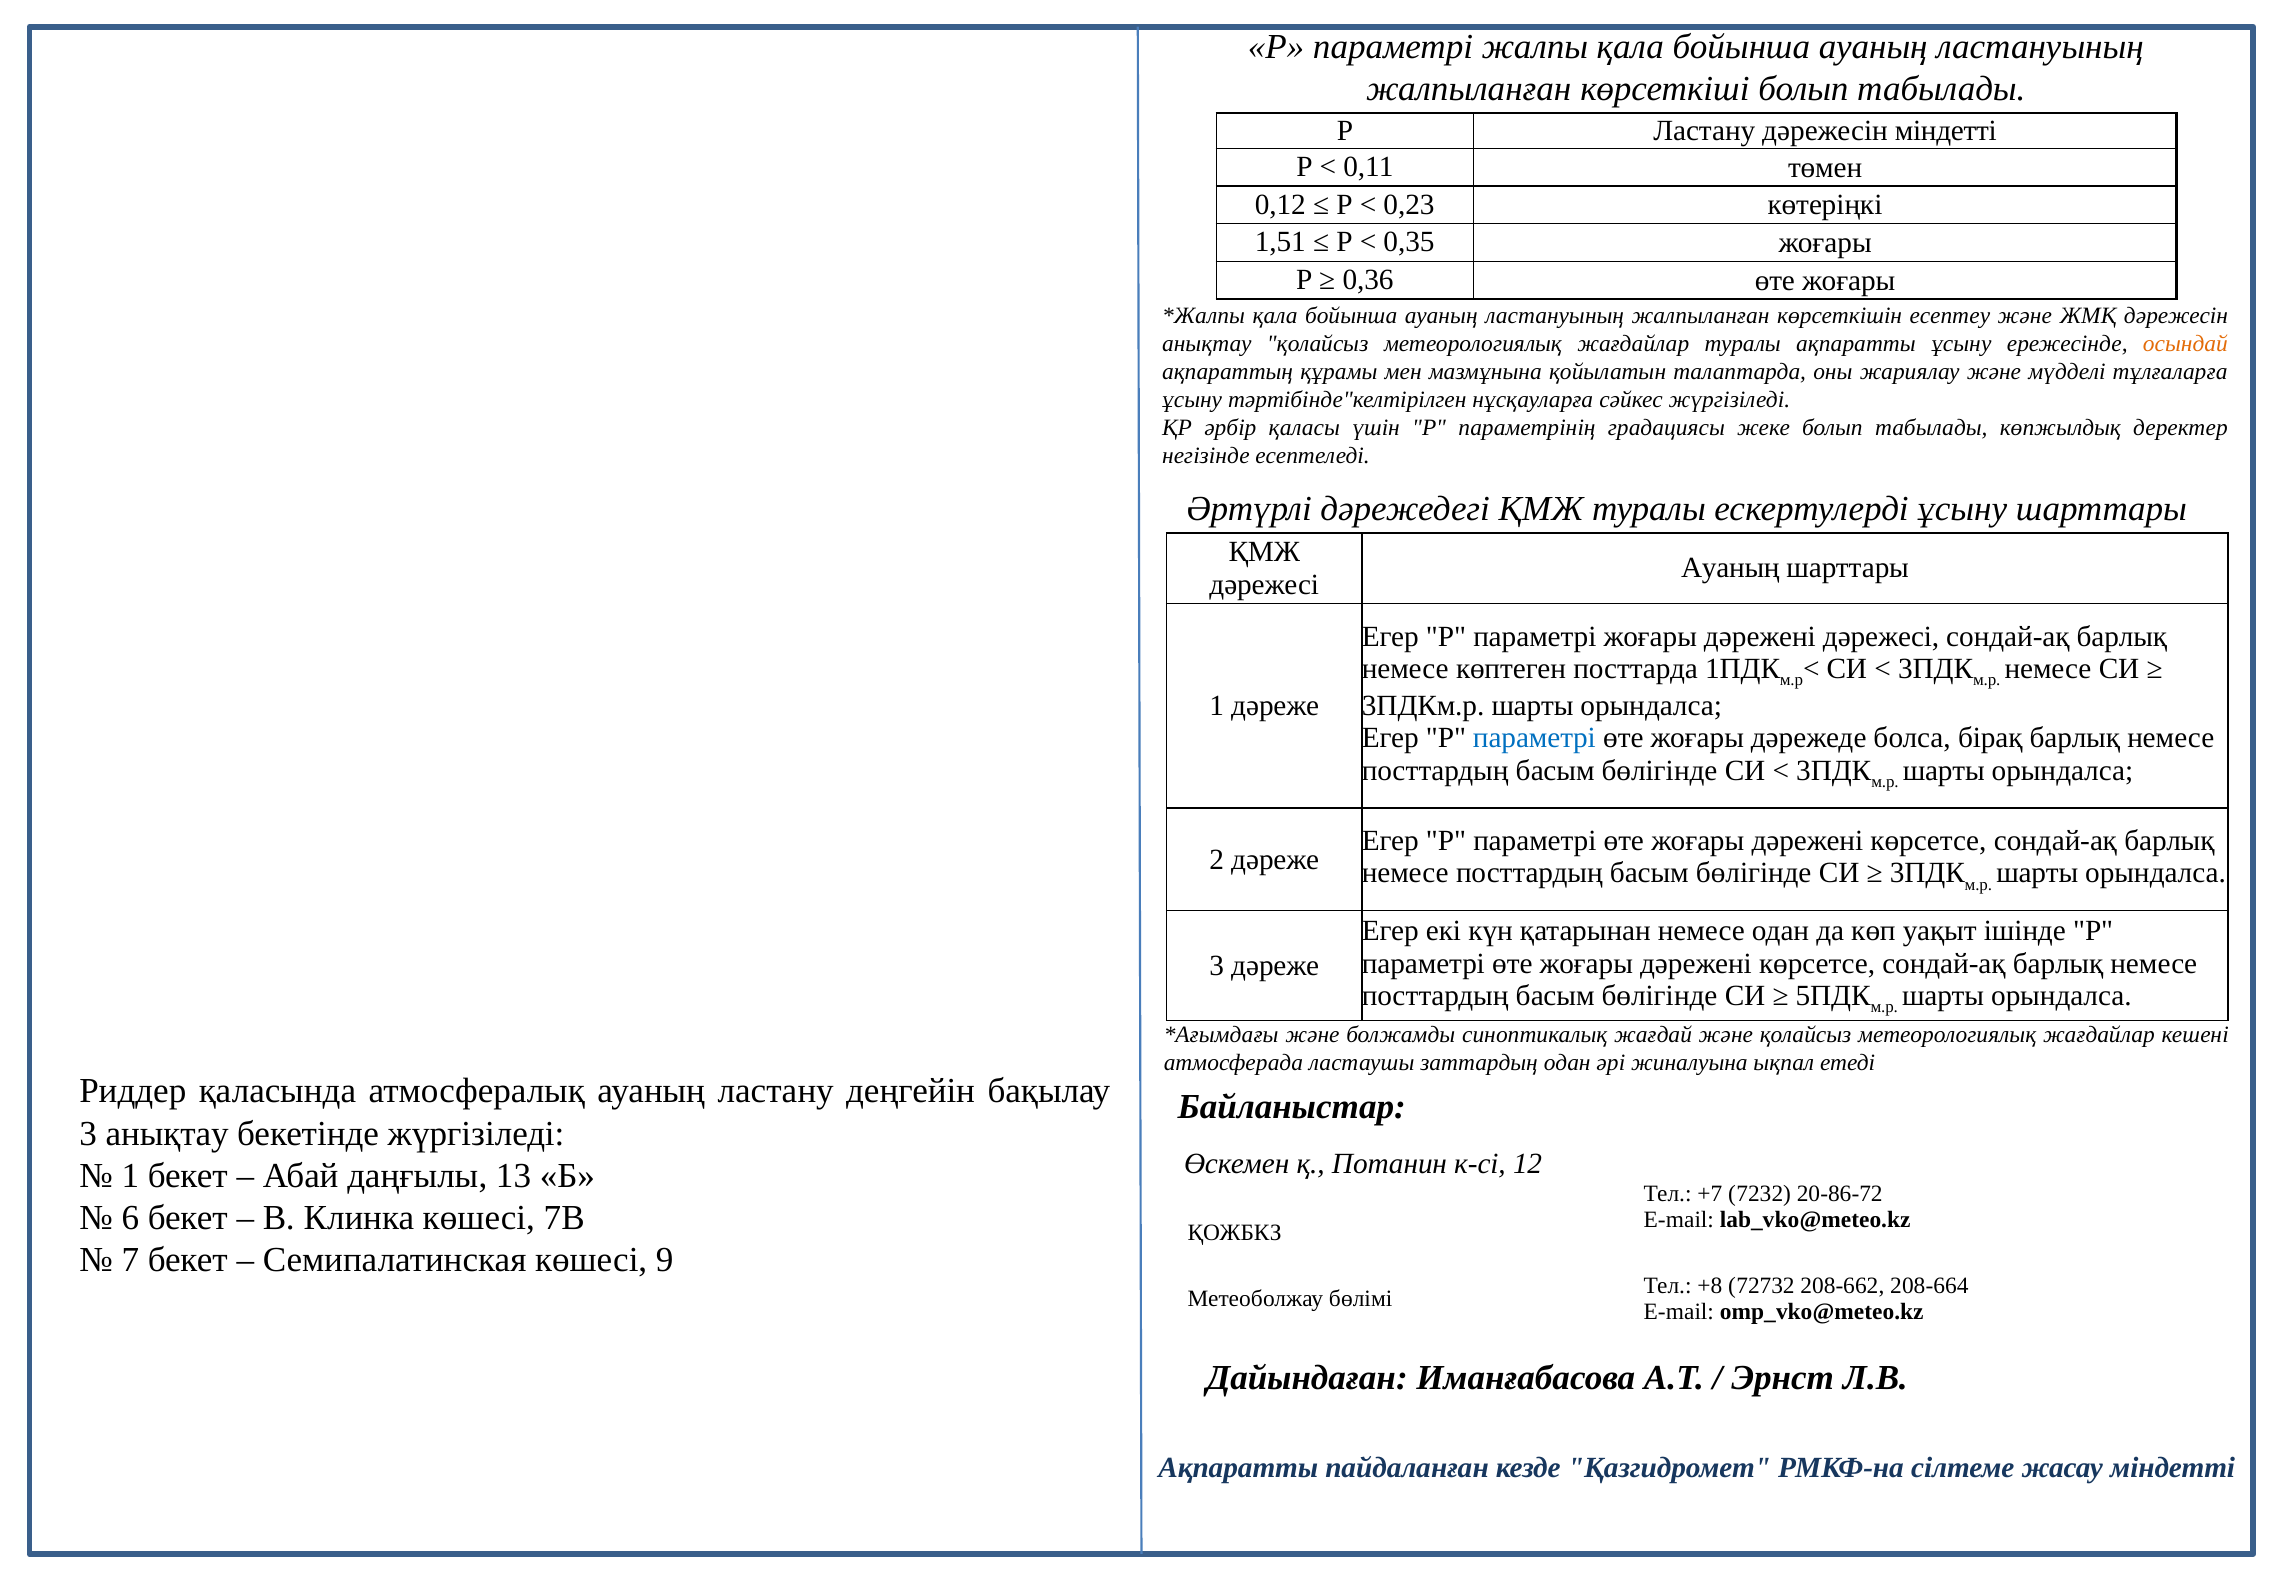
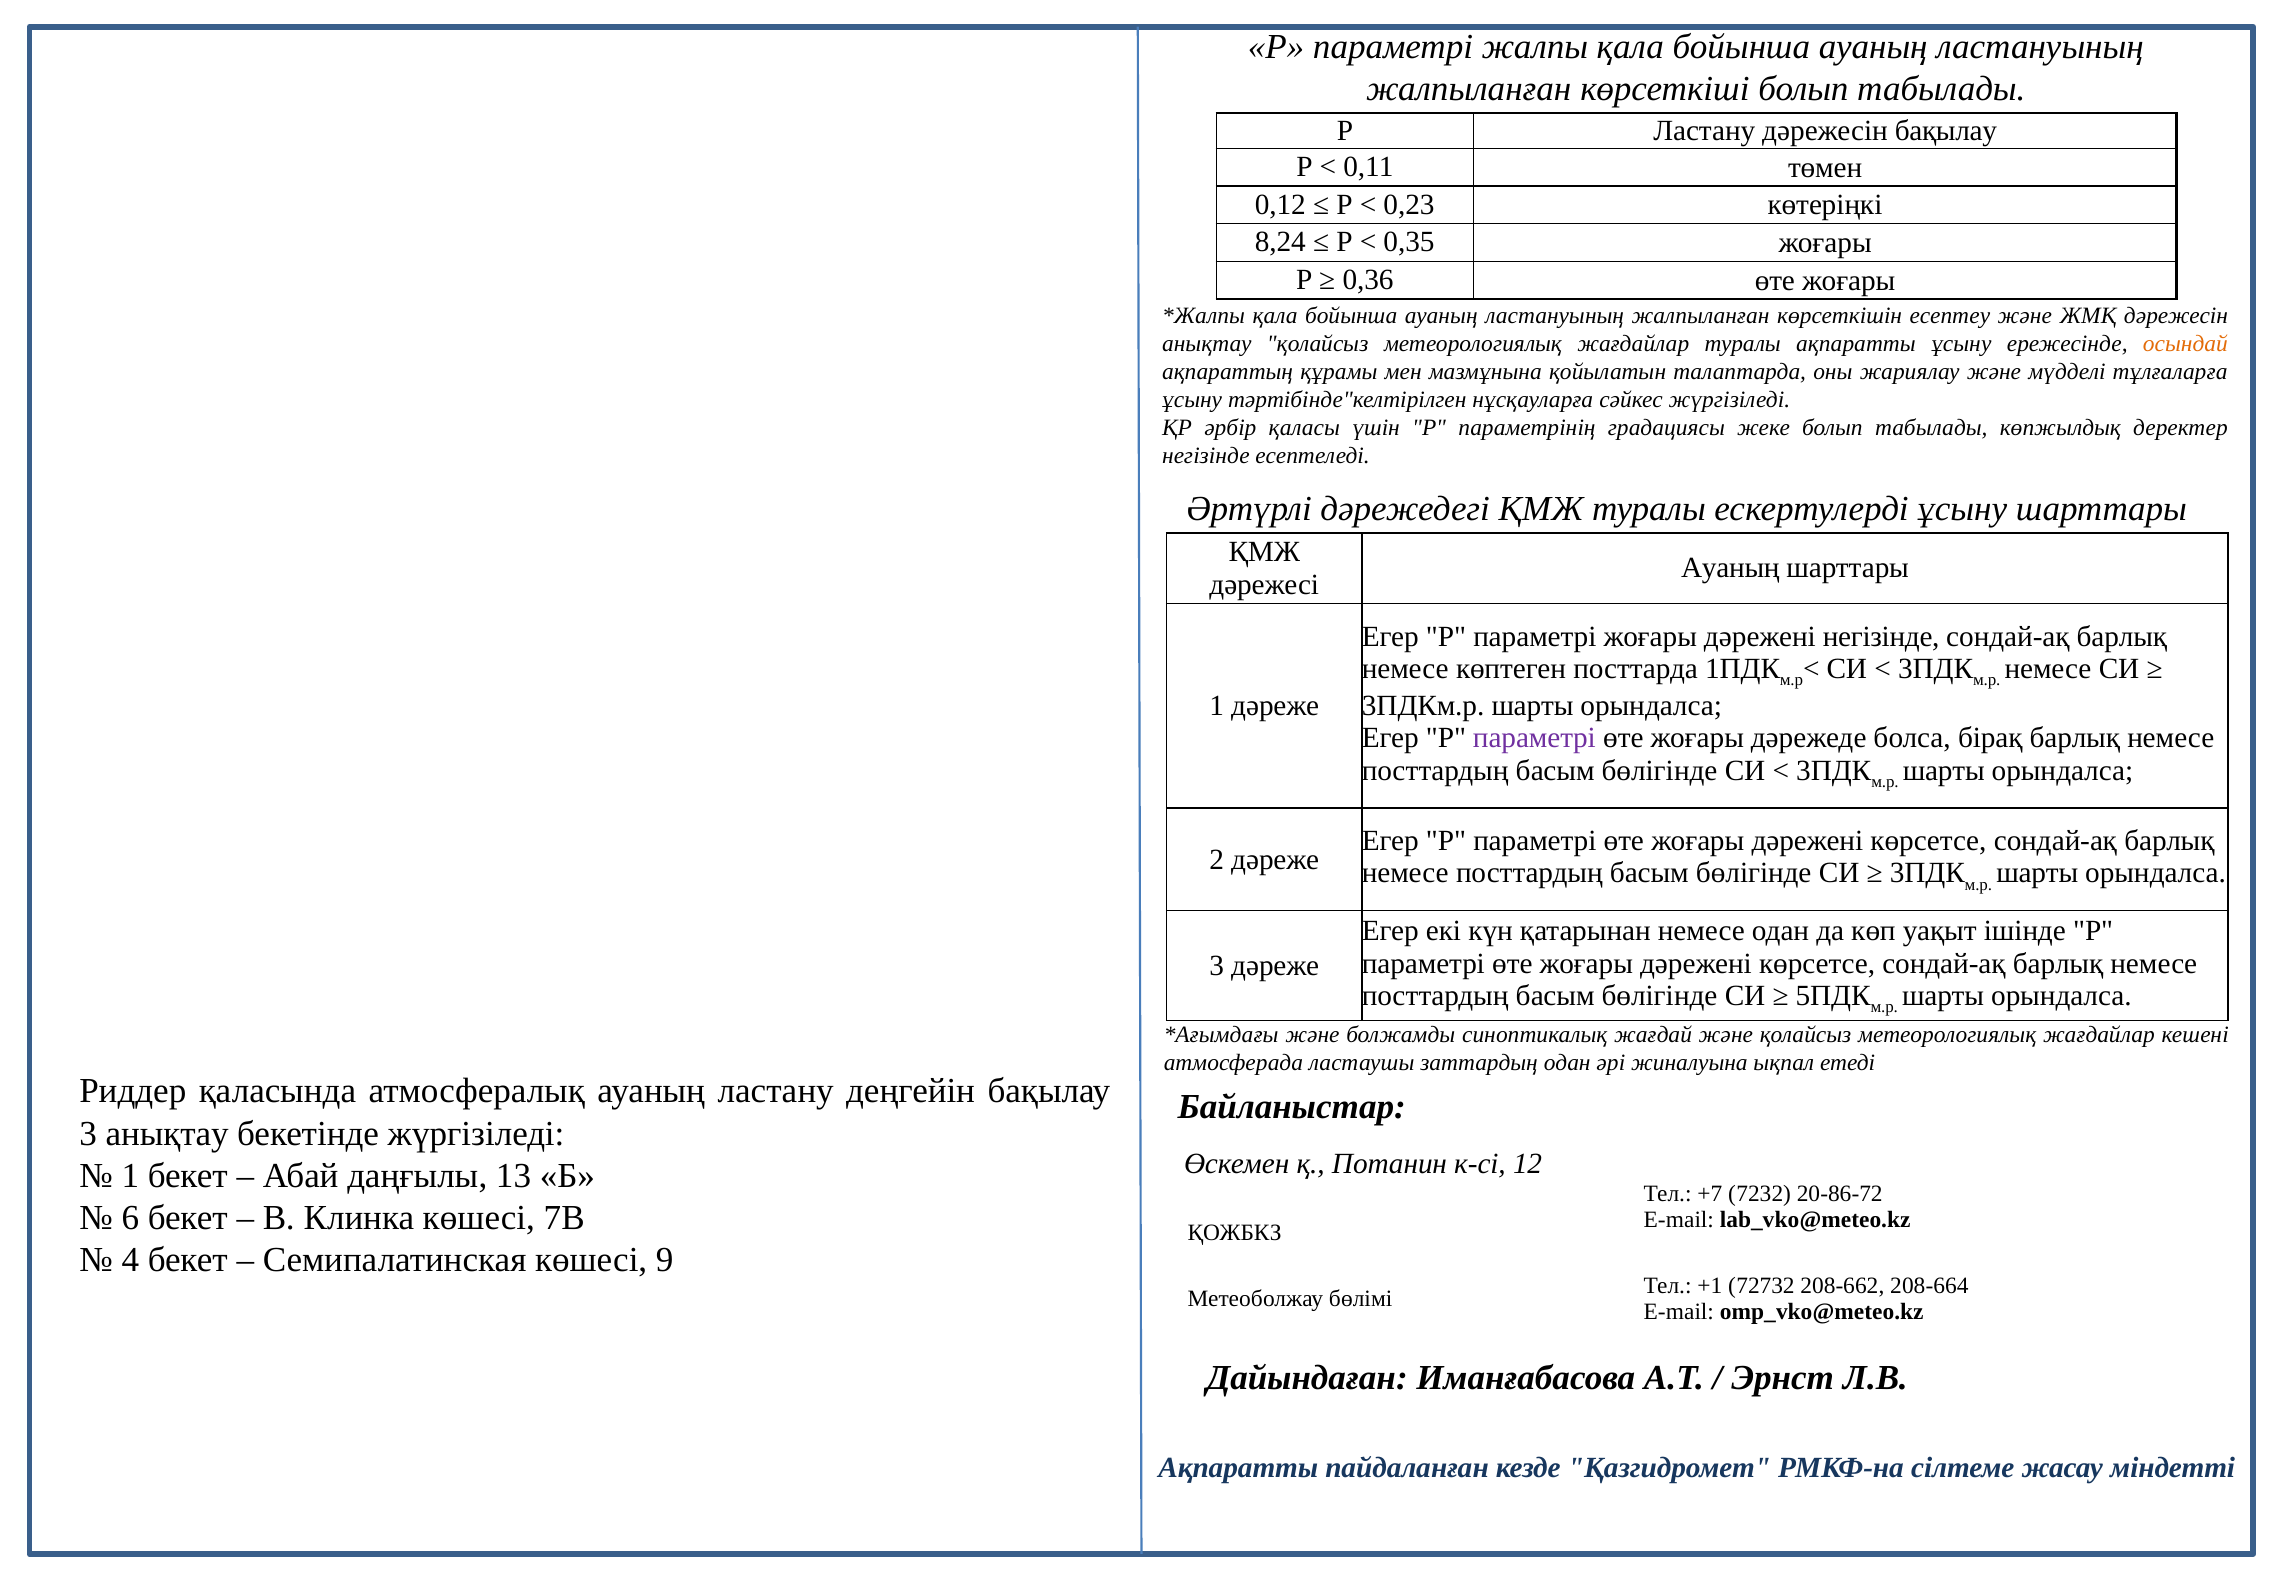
дәрежесін міндетті: міндетті -> бақылау (1946, 131)
1,51: 1,51 -> 8,24 (1280, 242)
дәрежені дәрежесі: дәрежесі -> негізінде (1881, 636)
параметрі colour: blue -> purple (1534, 738)
7: 7 -> 4 (130, 1260)
+8: +8 -> +1 (1710, 1285)
